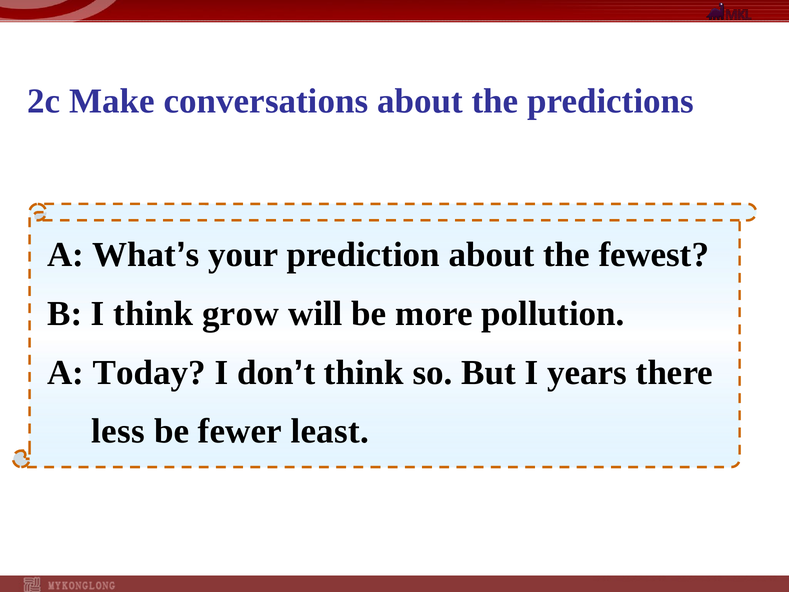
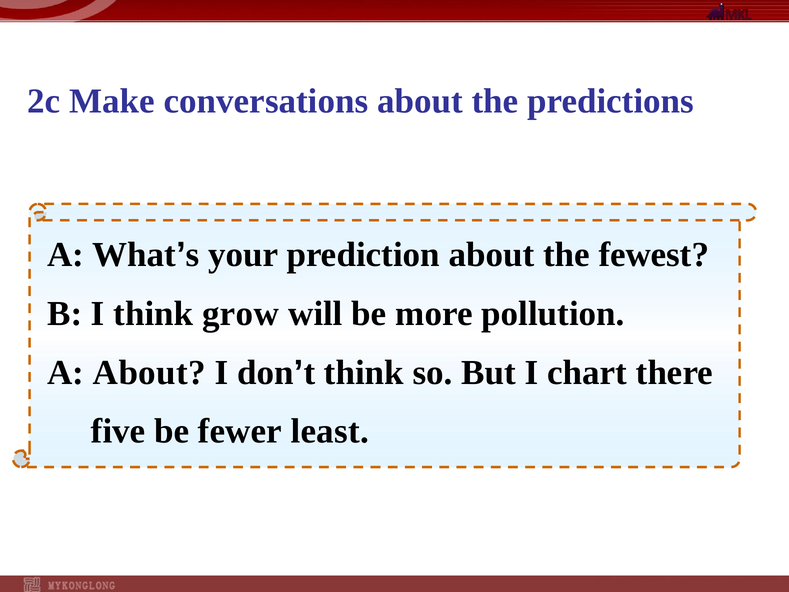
A Today: Today -> About (149, 372)
years: years -> chart (587, 372)
less: less -> five (118, 431)
